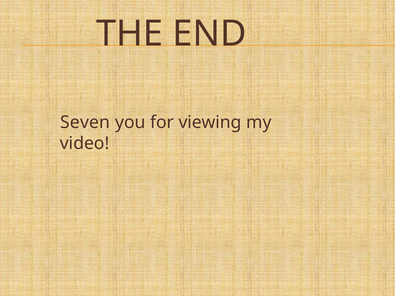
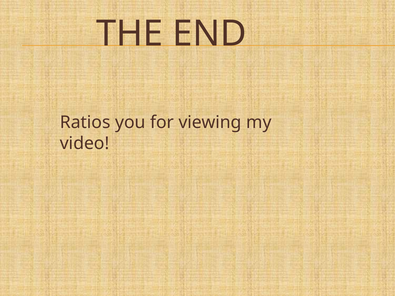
Seven: Seven -> Ratios (85, 122)
